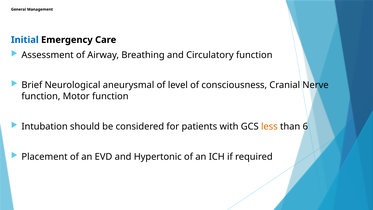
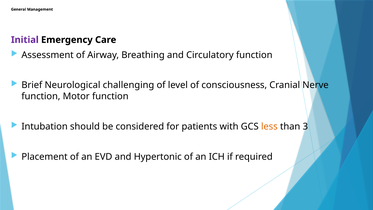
Initial colour: blue -> purple (25, 40)
aneurysmal: aneurysmal -> challenging (128, 85)
6: 6 -> 3 (305, 126)
